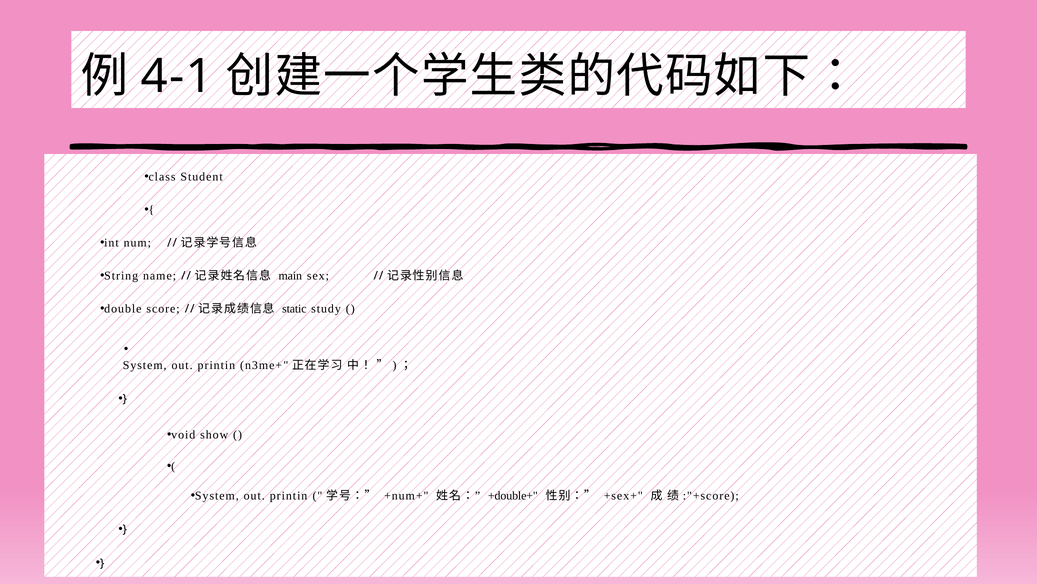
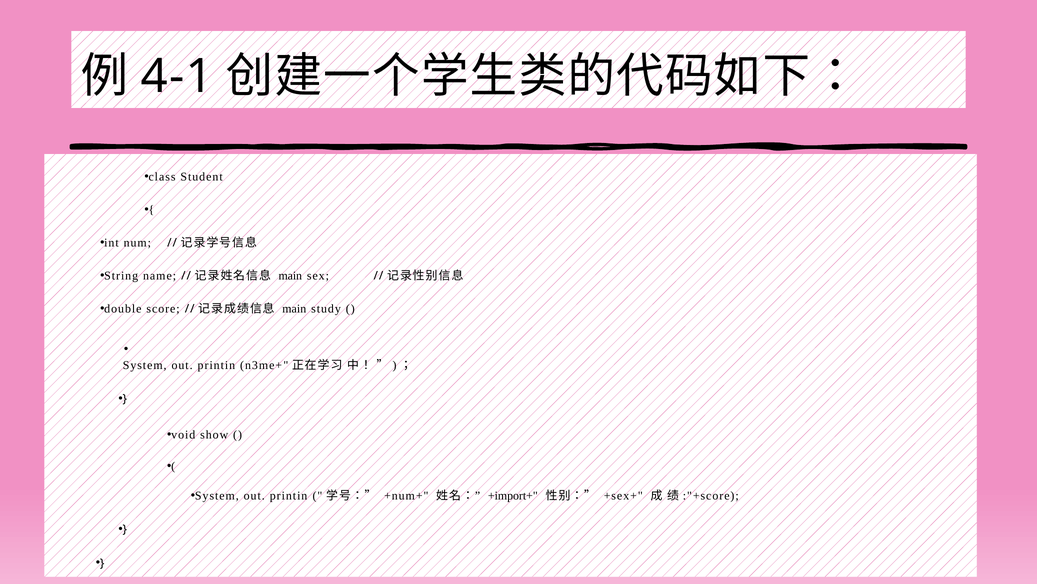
static: static -> main (294, 309)
+double+: +double+ -> +import+ (513, 495)
